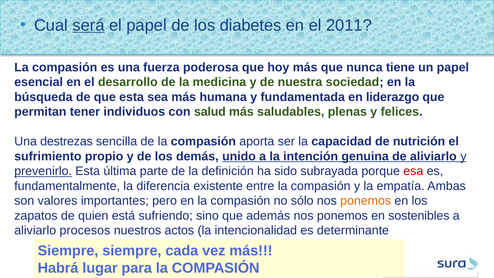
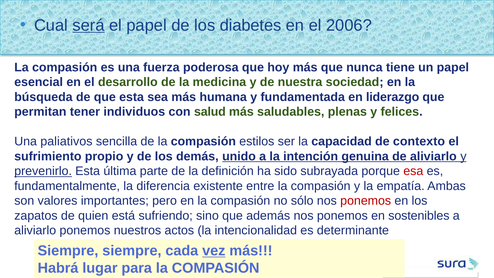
2011: 2011 -> 2006 (349, 25)
destrezas: destrezas -> paliativos (66, 141)
aporta: aporta -> estilos (257, 141)
nutrición: nutrición -> contexto (419, 141)
ponemos colour: orange -> red (366, 201)
aliviarlo procesos: procesos -> ponemos (85, 230)
vez underline: none -> present (214, 251)
